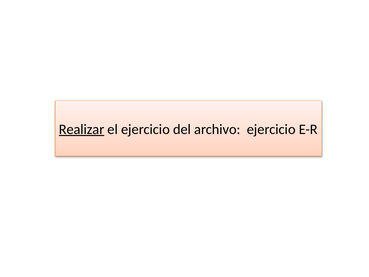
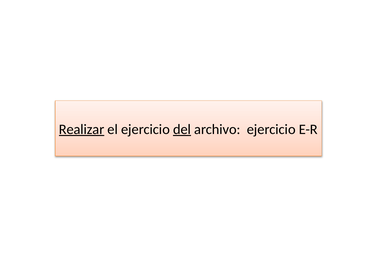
del underline: none -> present (182, 129)
